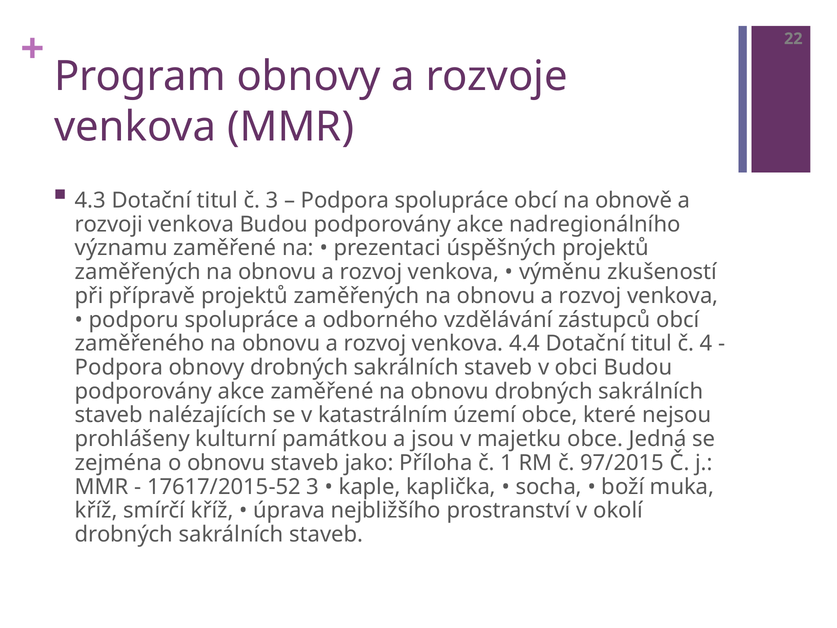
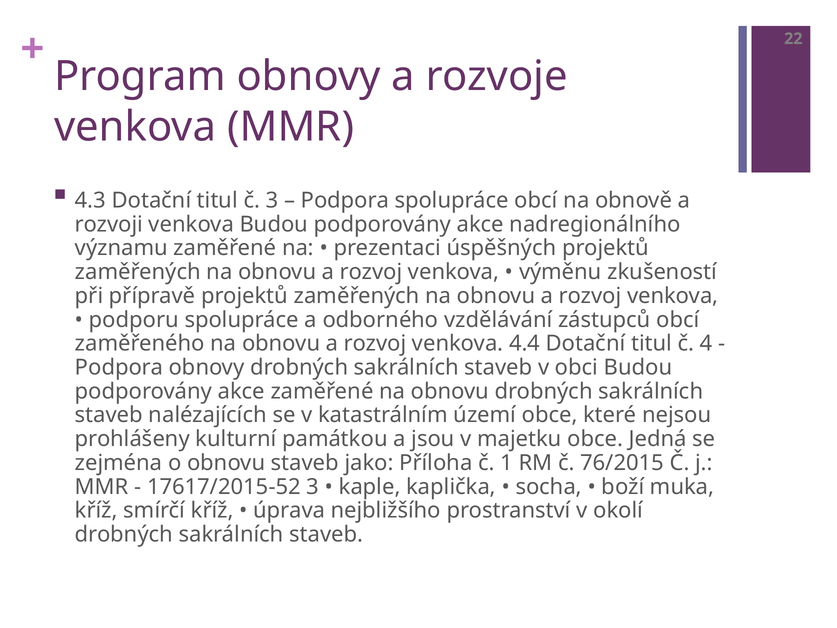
97/2015: 97/2015 -> 76/2015 (622, 463)
